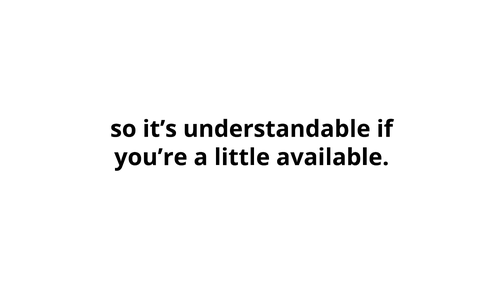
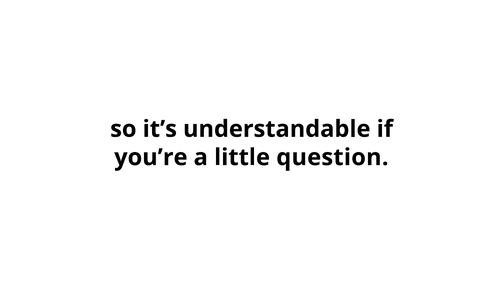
available: available -> question (332, 157)
